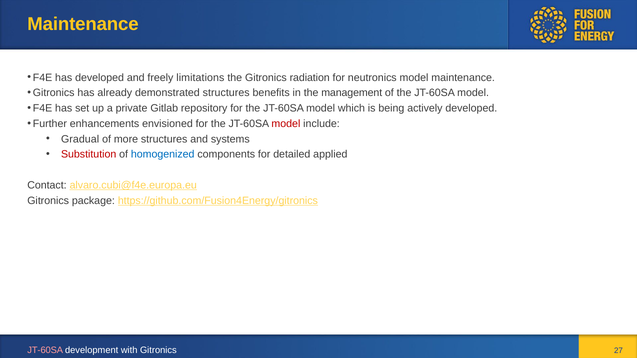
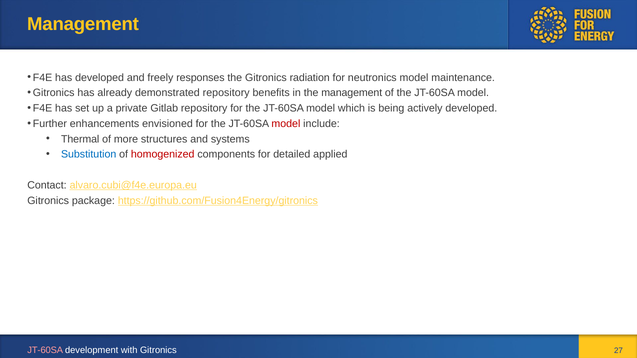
Maintenance: Maintenance -> Management (83, 24)
limitations: limitations -> responses (200, 78)
demonstrated structures: structures -> repository (226, 93)
Gradual: Gradual -> Thermal (80, 139)
Substitution colour: red -> blue (89, 155)
homogenized colour: blue -> red (163, 155)
